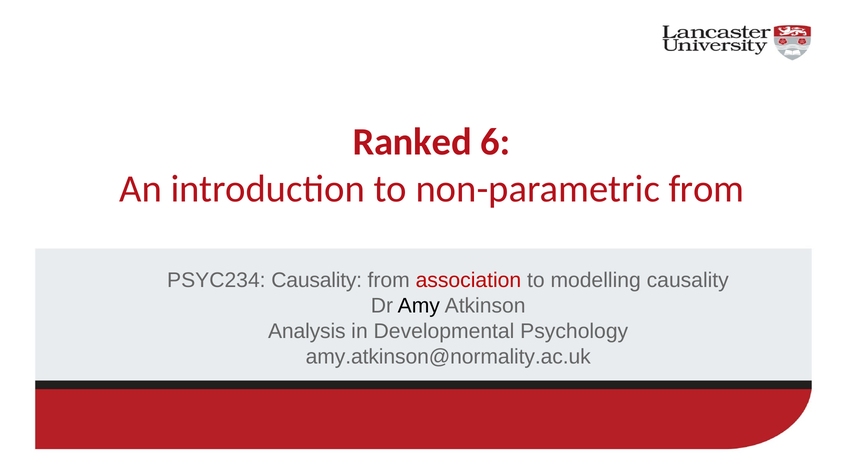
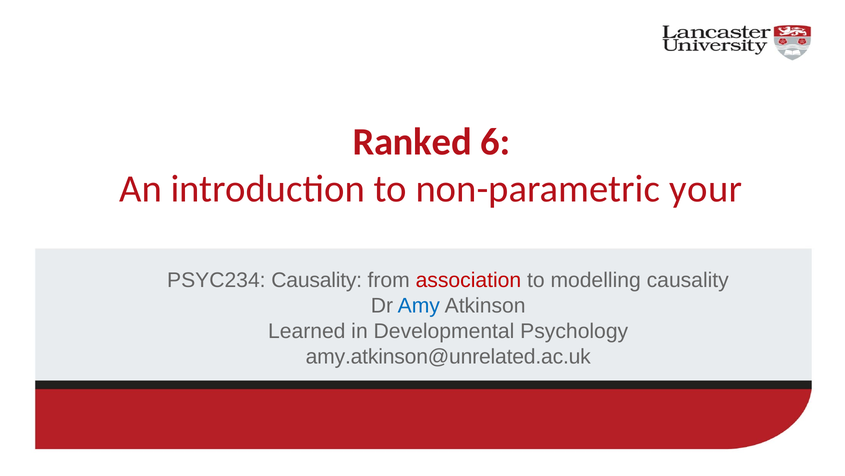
non-parametric from: from -> your (706, 188)
Amy colour: black -> blue (419, 305)
Analysis: Analysis -> Learned (307, 331)
amy.atkinson@normality.ac.uk: amy.atkinson@normality.ac.uk -> amy.atkinson@unrelated.ac.uk (448, 356)
